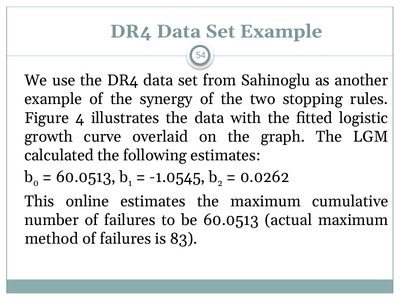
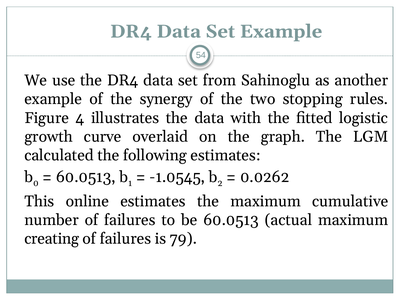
method: method -> creating (52, 239)
83: 83 -> 79 (183, 239)
